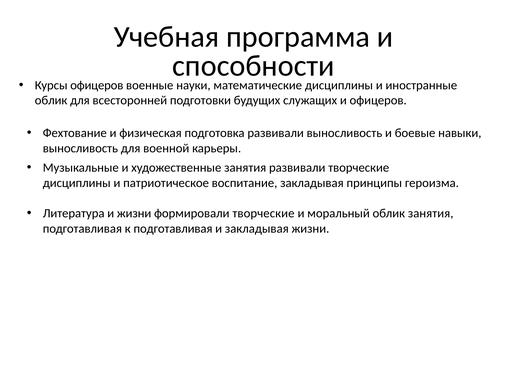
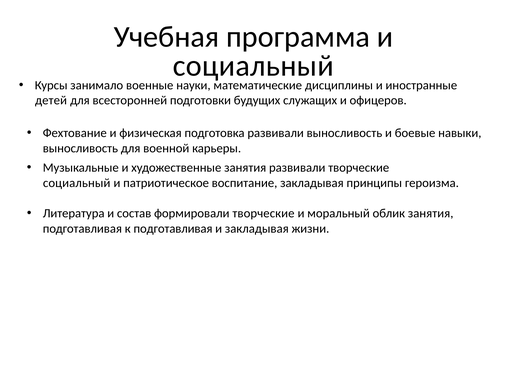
способности: способности -> социальный (253, 66)
Курсы офицеров: офицеров -> занимало (97, 85)
облик: облик -> детей (51, 101)
дисциплины: дисциплины -> социальный (77, 183)
и жизни: жизни -> состав (134, 213)
